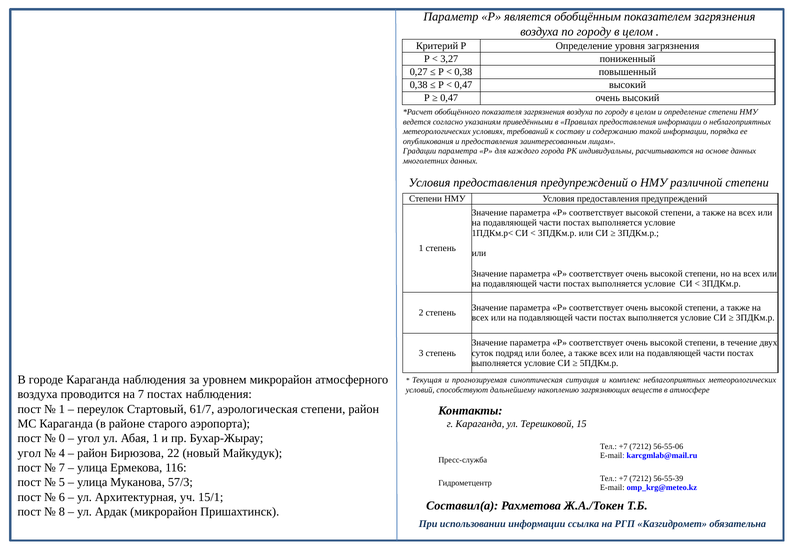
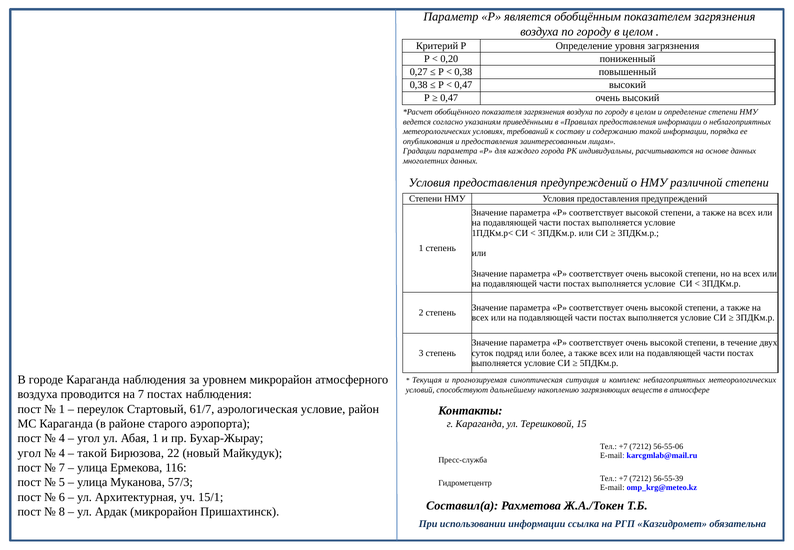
3,27: 3,27 -> 0,20 (449, 59)
аэрологическая степени: степени -> условие (323, 409)
0: 0 -> 4 (62, 438)
район: район -> такой (92, 453)
